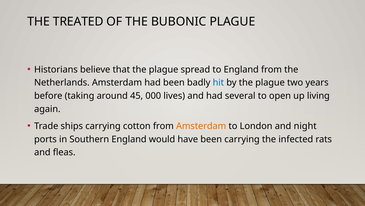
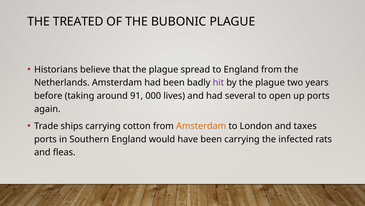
hit colour: blue -> purple (218, 82)
45: 45 -> 91 (137, 96)
up living: living -> ports (318, 96)
night: night -> taxes (305, 126)
